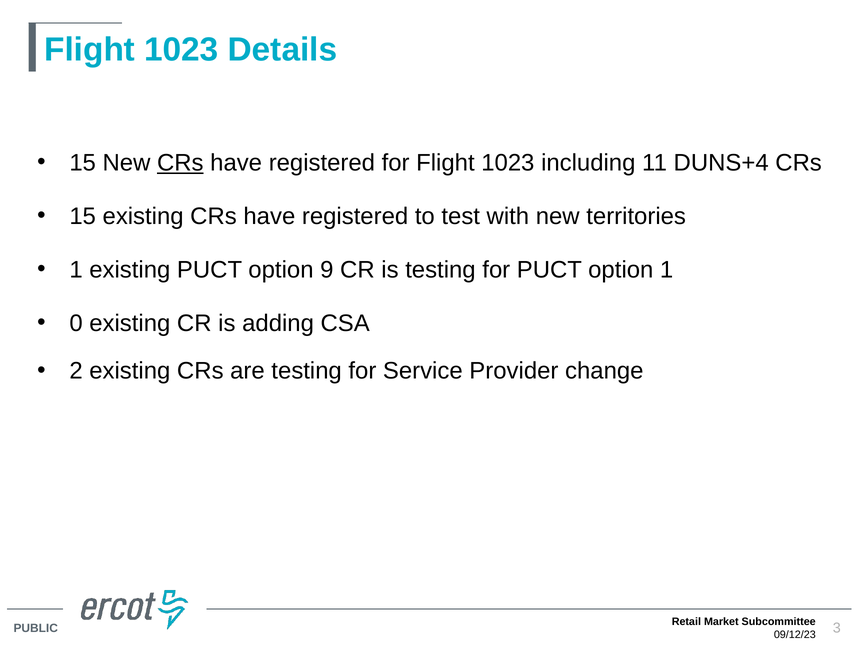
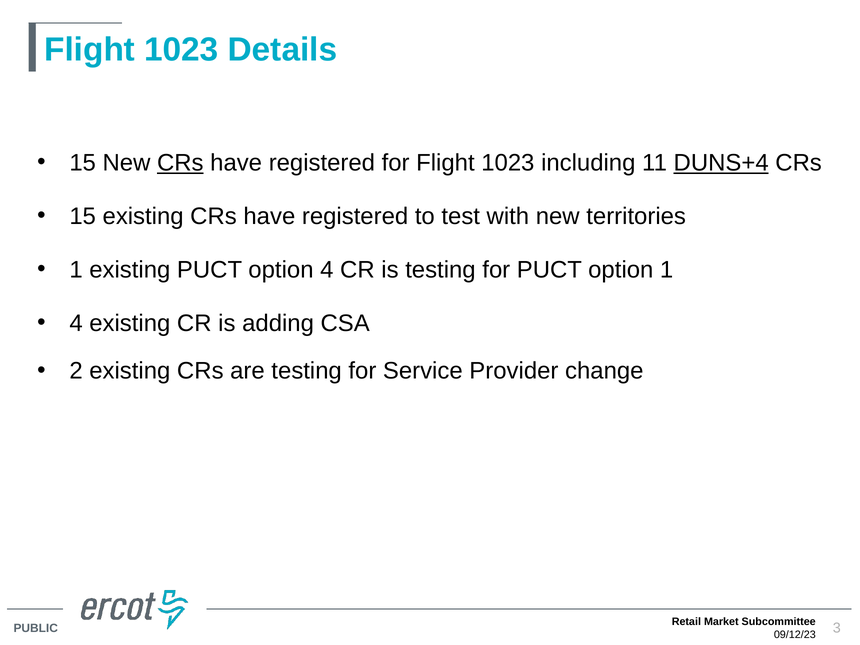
DUNS+4 underline: none -> present (721, 163)
option 9: 9 -> 4 (327, 270)
0: 0 -> 4 (76, 323)
